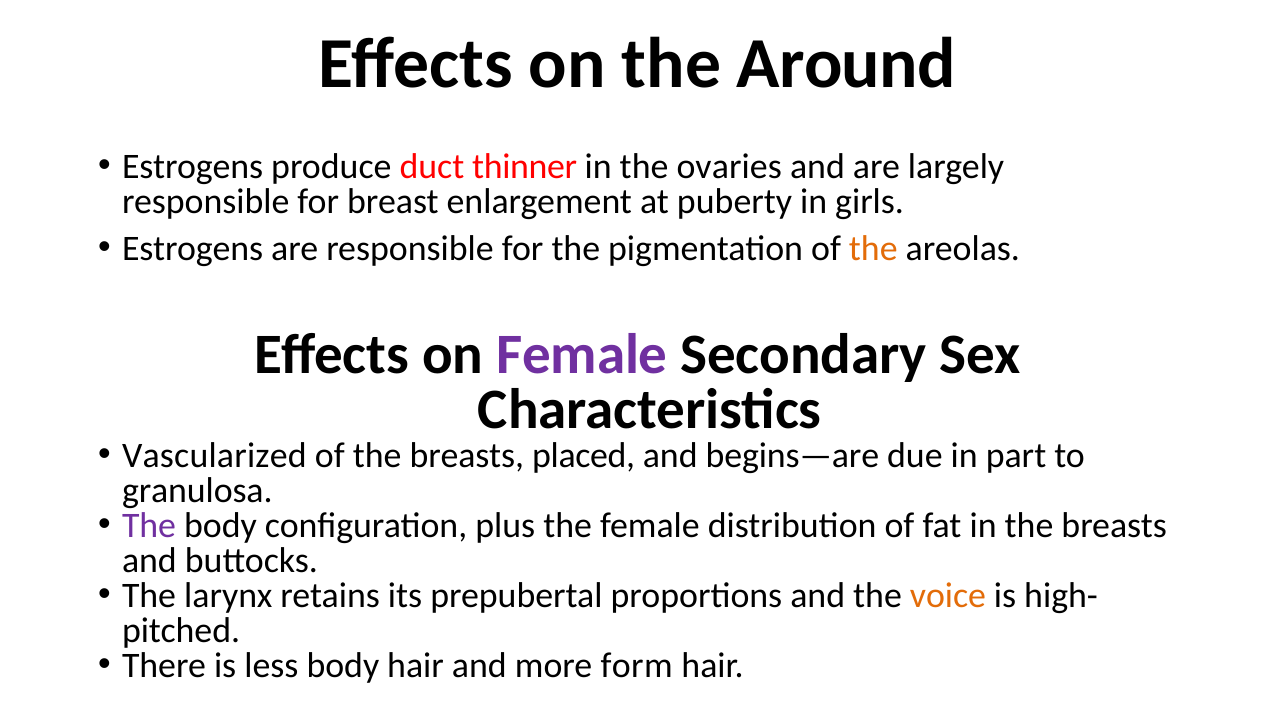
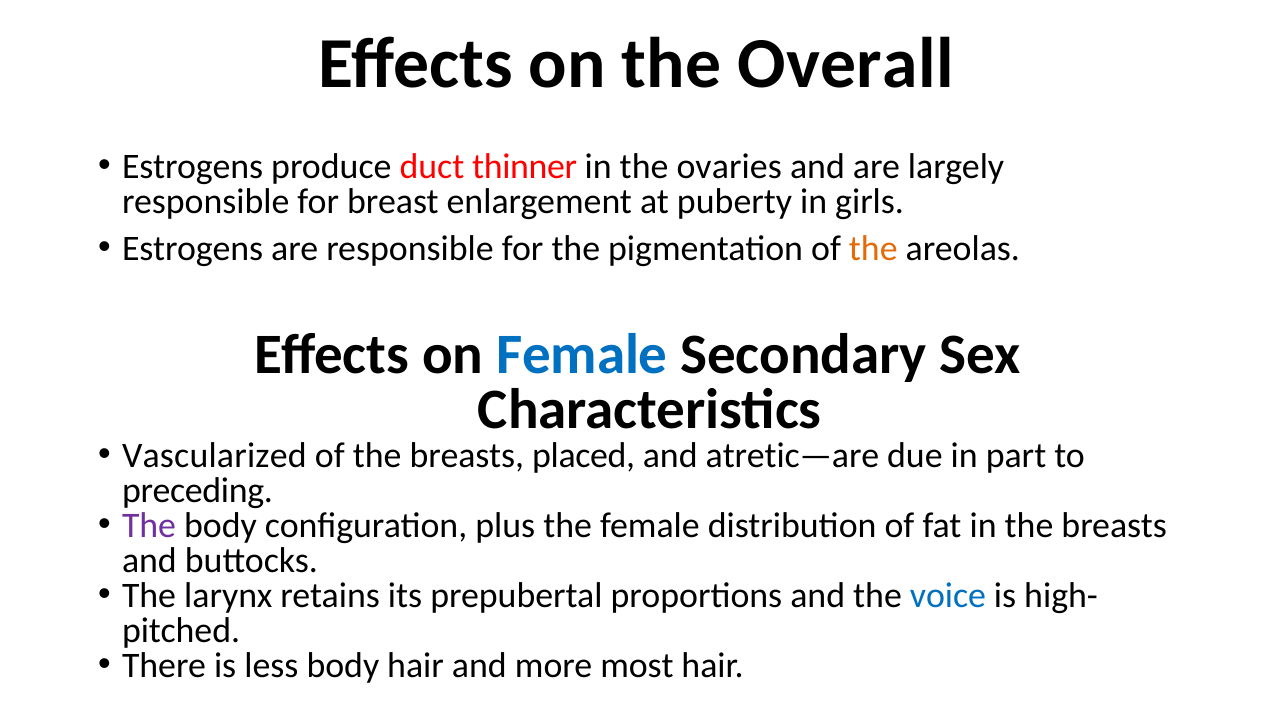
Around: Around -> Overall (846, 64)
Female colour: purple -> blue (582, 354)
begins—are: begins—are -> atretic—are (792, 456)
granulosa: granulosa -> preceding (197, 491)
voice colour: orange -> blue (948, 595)
form: form -> most (637, 665)
